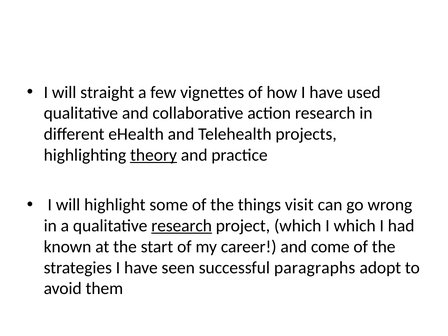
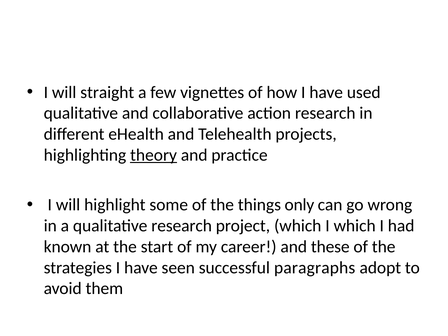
visit: visit -> only (299, 205)
research underline: present -> none (182, 226)
come: come -> these (330, 247)
